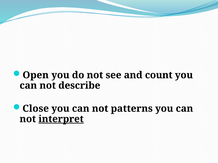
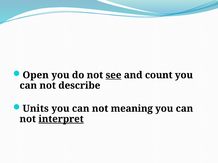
see underline: none -> present (114, 75)
Close: Close -> Units (36, 109)
patterns: patterns -> meaning (132, 109)
